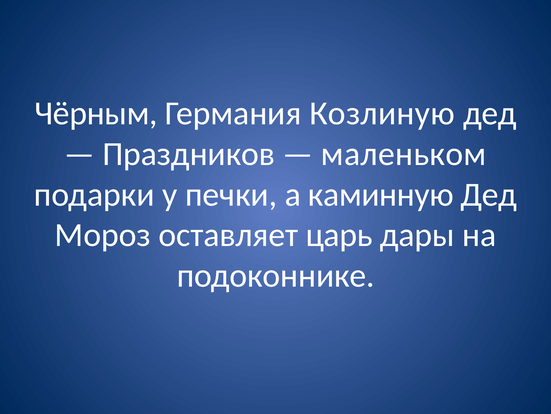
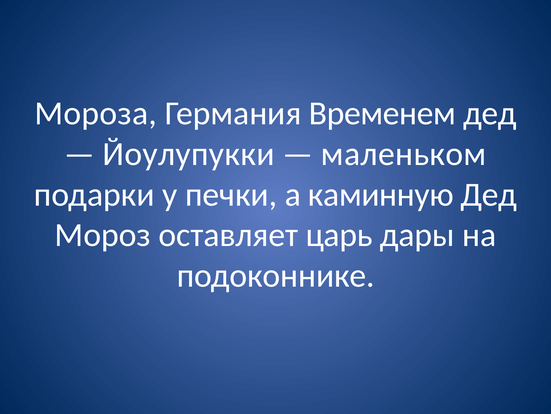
Чёрным: Чёрным -> Мороза (96, 113)
Козлиную: Козлиную -> Временем (382, 113)
Праздников: Праздников -> Йоулупукки (188, 154)
